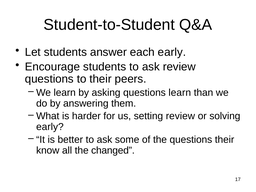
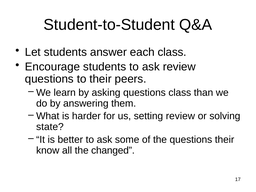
each early: early -> class (172, 52)
questions learn: learn -> class (180, 93)
early: early -> state (50, 127)
